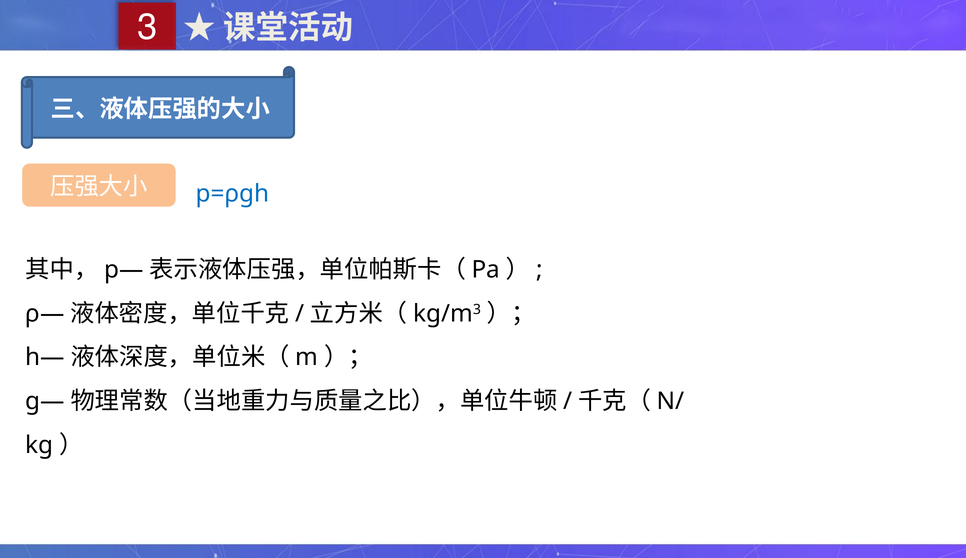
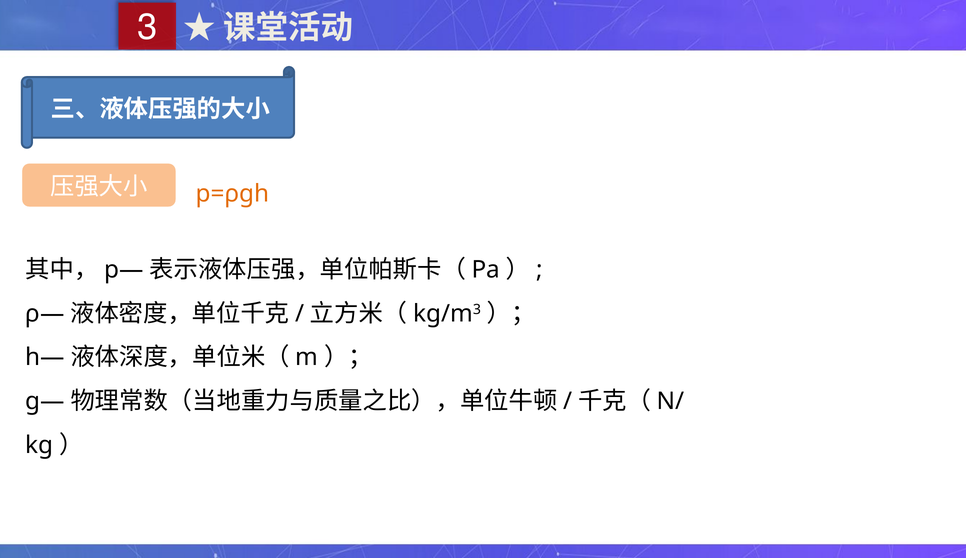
p=ρgh colour: blue -> orange (232, 193)
